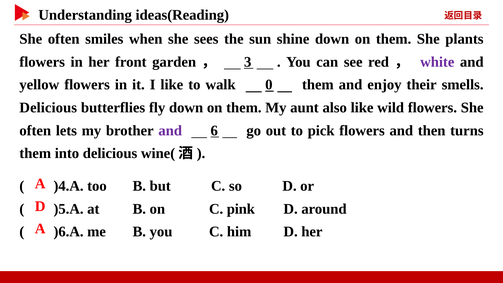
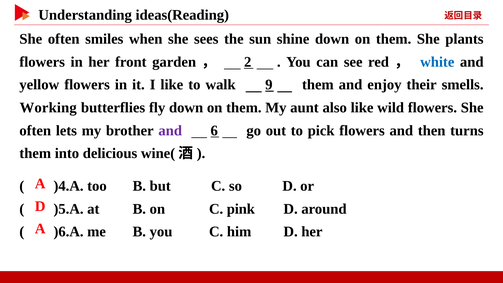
3: 3 -> 2 (248, 62)
white colour: purple -> blue (437, 62)
0: 0 -> 9 (269, 85)
Delicious: Delicious -> Working (48, 108)
